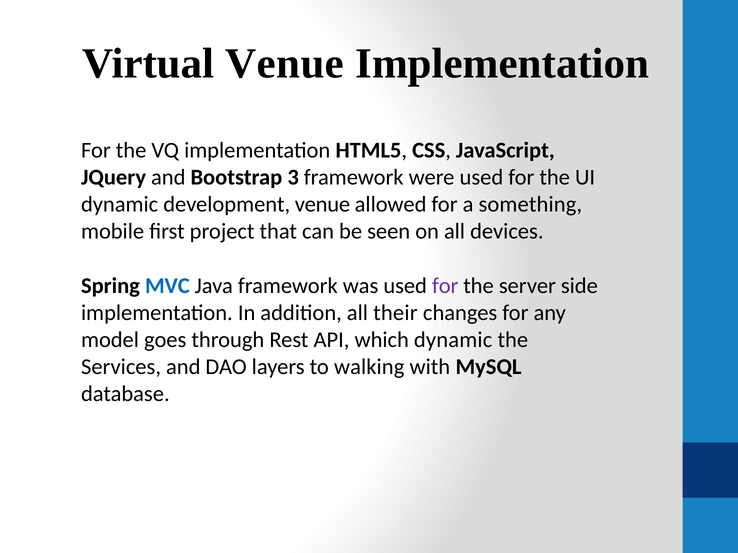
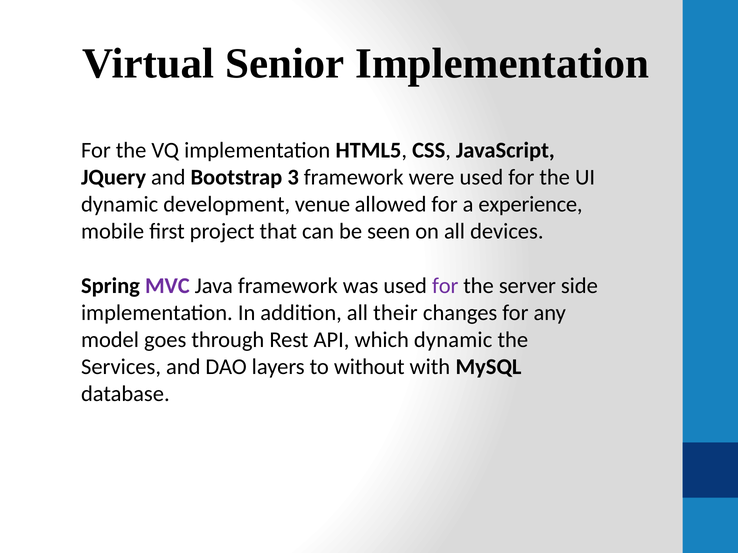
Virtual Venue: Venue -> Senior (285, 64)
something: something -> experience (531, 205)
MVC colour: blue -> purple (167, 286)
walking: walking -> without (369, 367)
